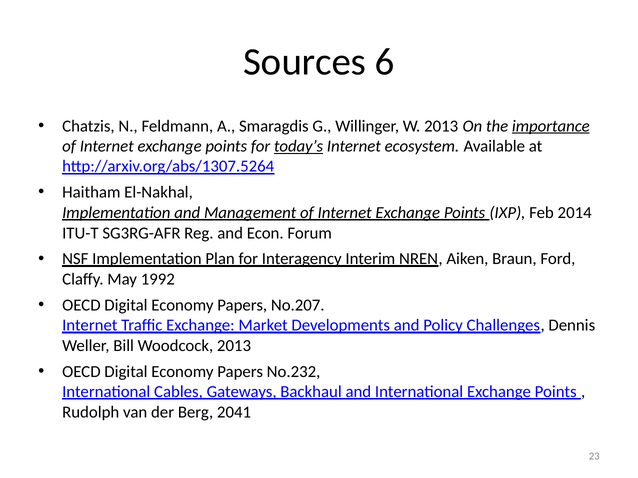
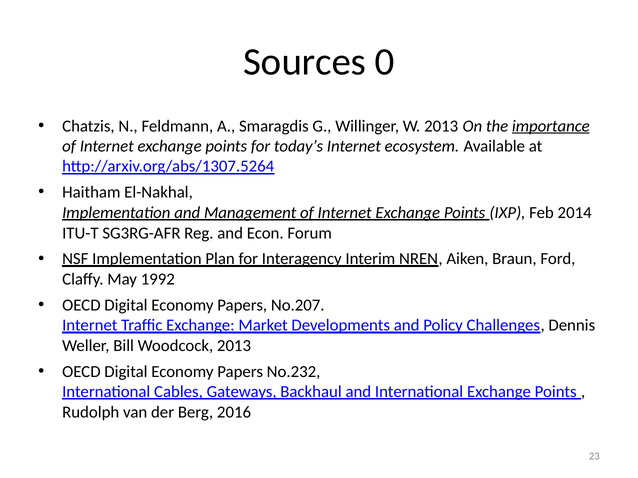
6: 6 -> 0 (385, 62)
today’s underline: present -> none (299, 146)
2041: 2041 -> 2016 (234, 412)
